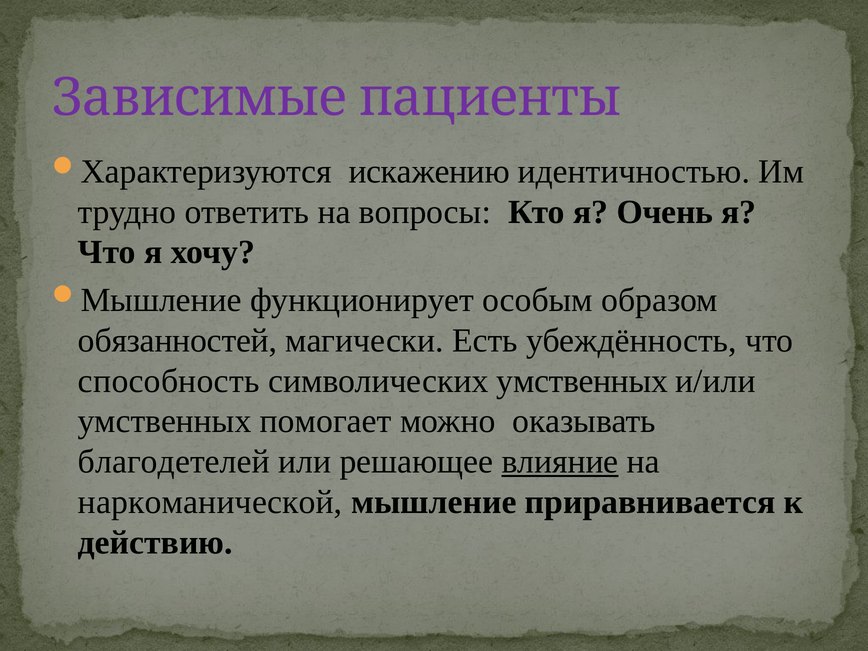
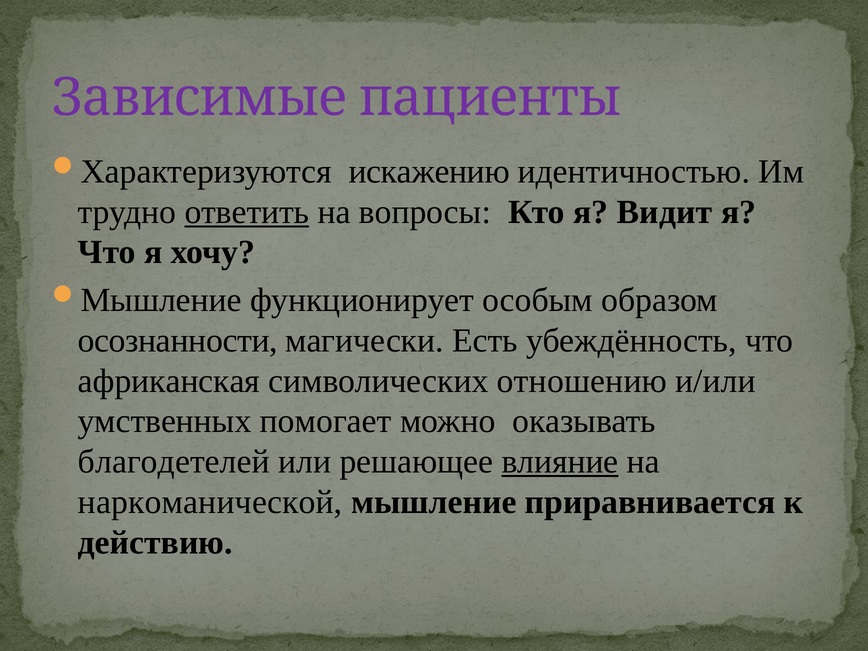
ответить underline: none -> present (247, 212)
Очень: Очень -> Видит (665, 212)
обязанностей: обязанностей -> осознанности (178, 340)
способность: способность -> африканская (169, 381)
символических умственных: умственных -> отношению (582, 381)
